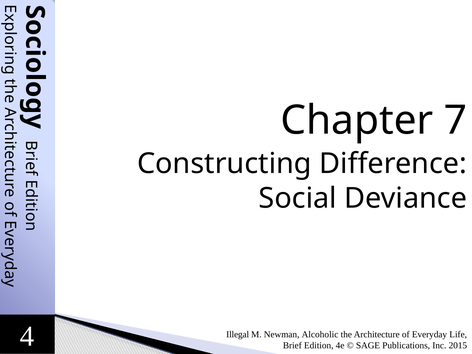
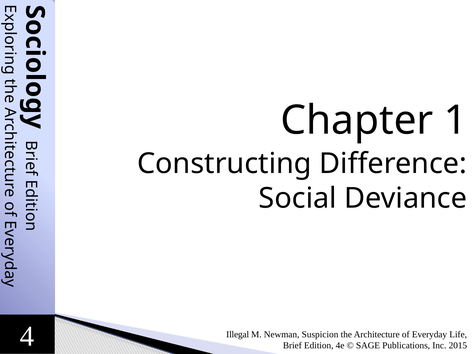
7: 7 -> 1 (456, 120)
Alcoholic: Alcoholic -> Suspicion (320, 334)
